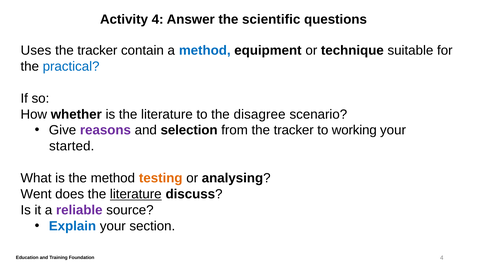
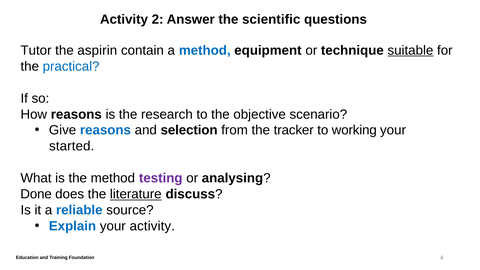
Activity 4: 4 -> 2 (158, 19)
Uses: Uses -> Tutor (36, 50)
tracker: tracker -> aspirin (97, 50)
suitable underline: none -> present (410, 50)
How whether: whether -> reasons (76, 114)
is the literature: literature -> research (167, 114)
disagree: disagree -> objective (260, 114)
reasons colour: purple -> blue (105, 130)
testing colour: orange -> purple (161, 178)
Went: Went -> Done (36, 194)
reliable colour: purple -> blue (79, 210)
your section: section -> activity (152, 226)
